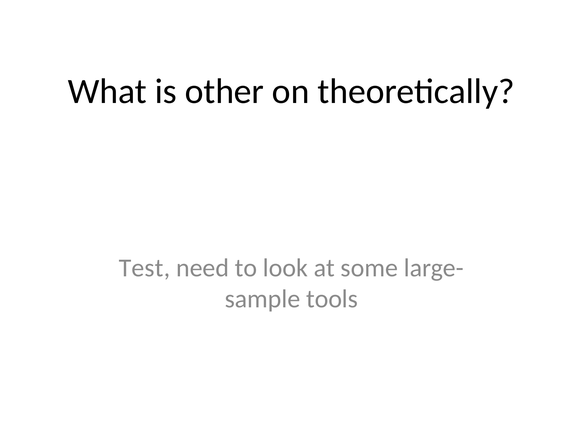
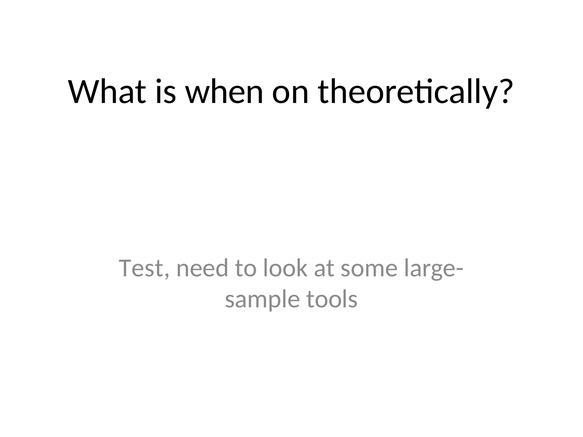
other: other -> when (225, 91)
